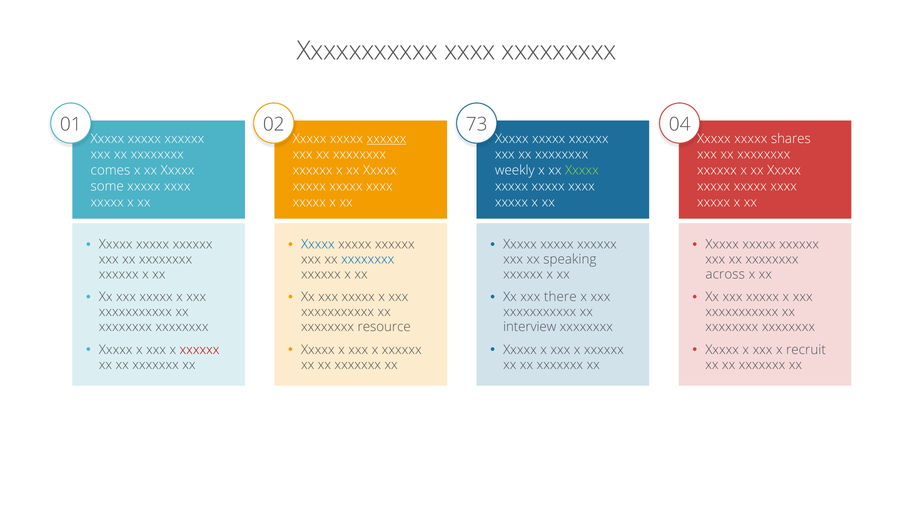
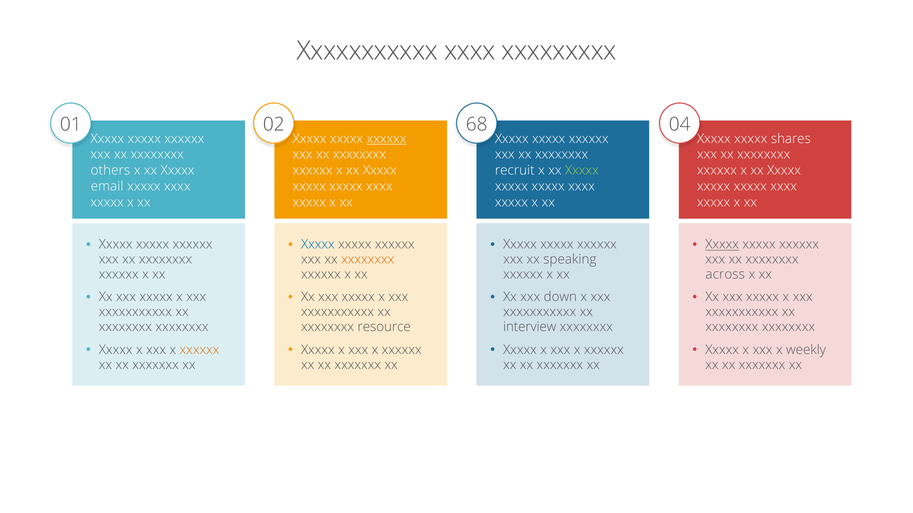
73: 73 -> 68 (477, 125)
comes: comes -> others (110, 171)
weekly: weekly -> recruit (515, 171)
some: some -> email (107, 187)
Xxxxx underline: none -> present (722, 245)
xxxxxxxx colour: blue -> orange (368, 260)
there: there -> down (560, 297)
xxxxxx colour: red -> orange (200, 350)
recruit: recruit -> weekly (806, 350)
